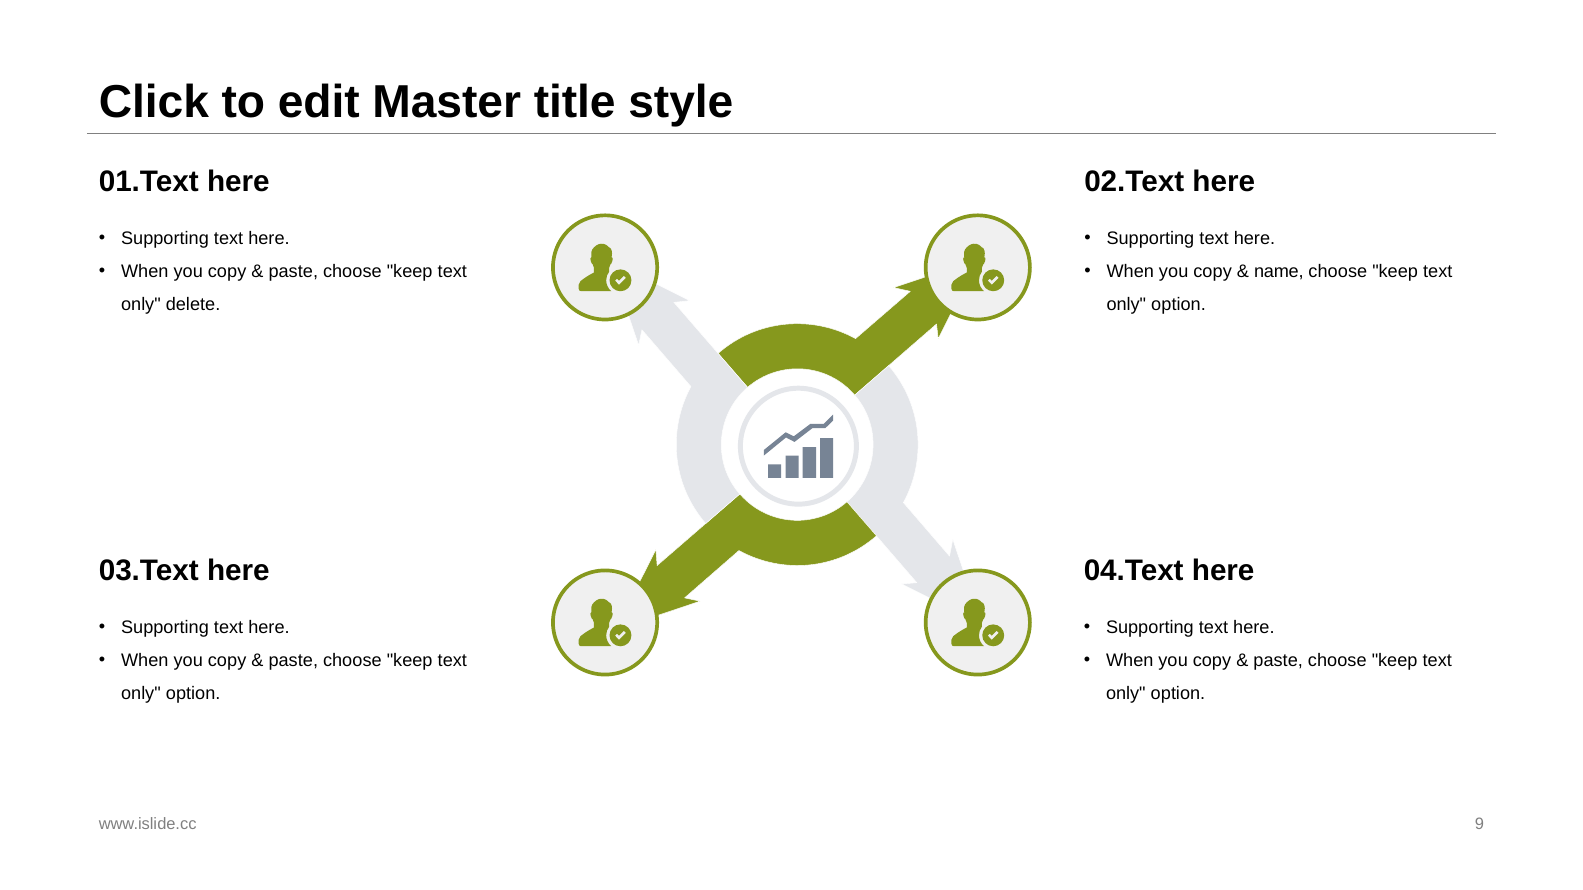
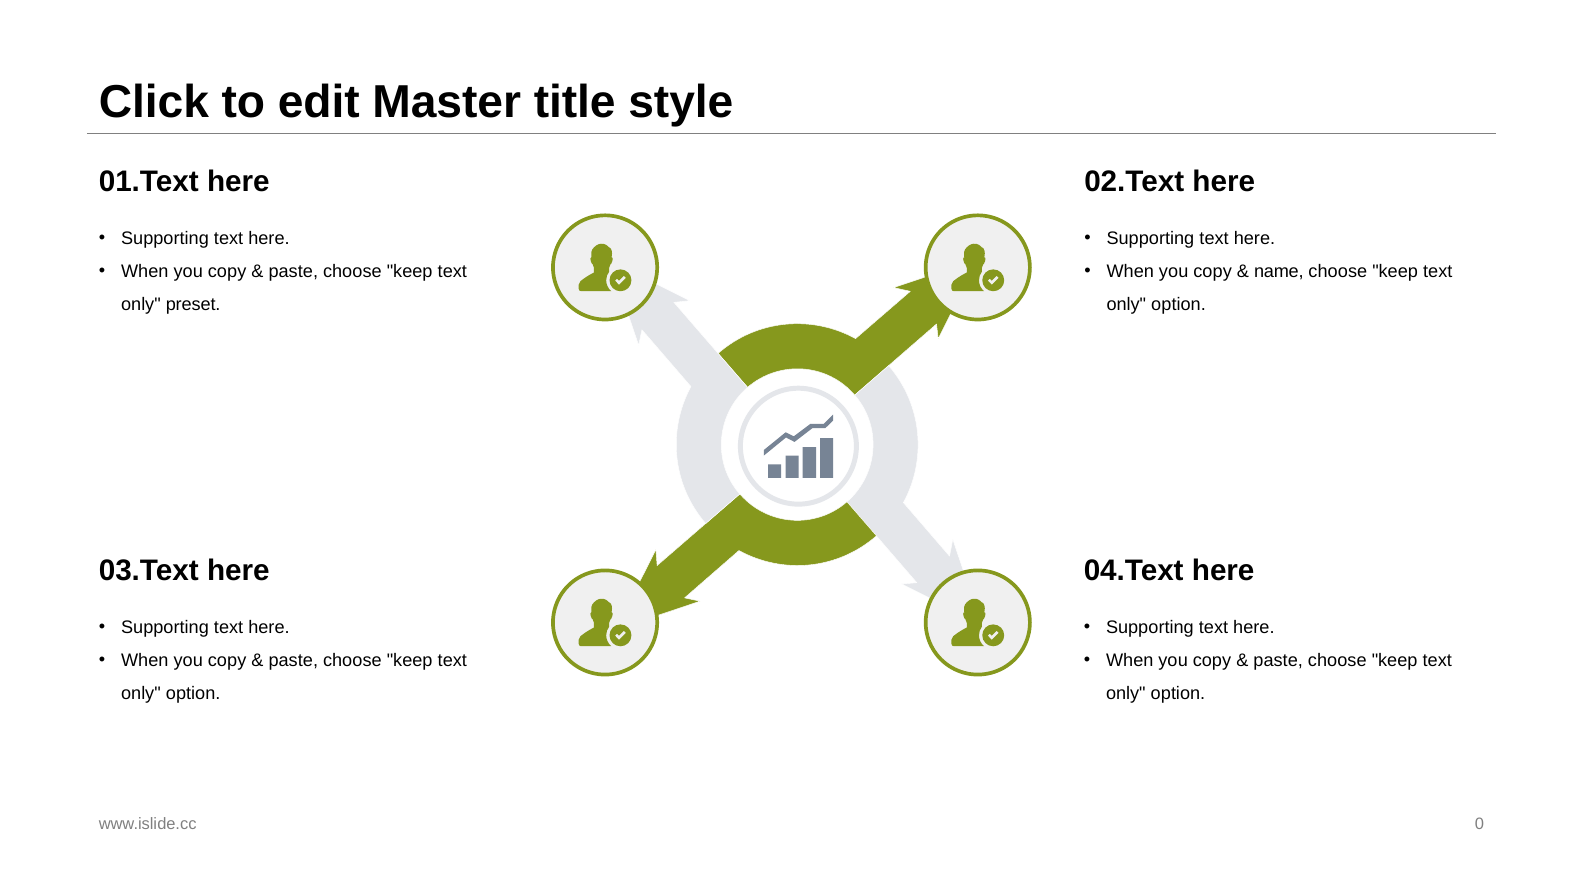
delete: delete -> preset (193, 304)
9: 9 -> 0 (1479, 825)
